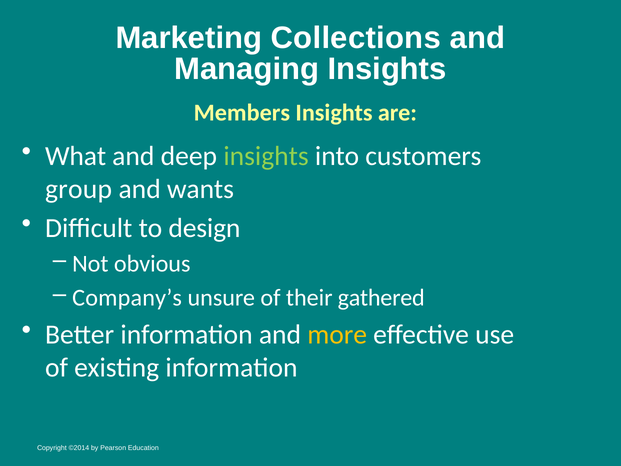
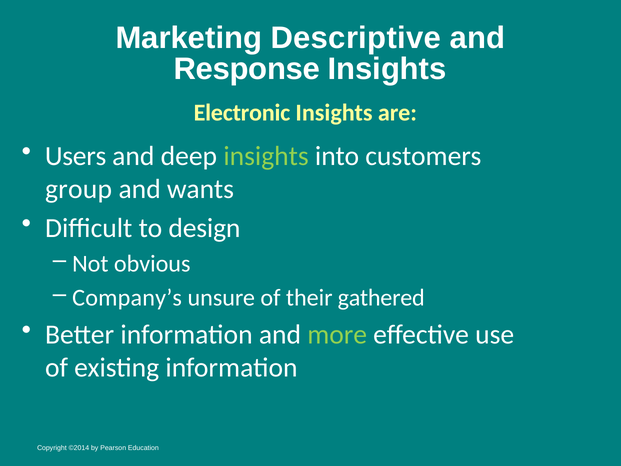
Collections: Collections -> Descriptive (356, 38)
Managing: Managing -> Response (247, 69)
Members: Members -> Electronic (242, 113)
What: What -> Users (76, 156)
more colour: yellow -> light green (337, 334)
